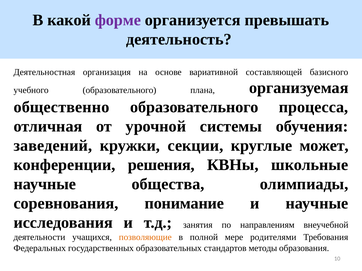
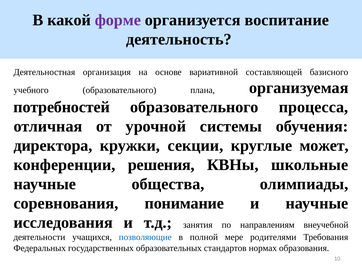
превышать: превышать -> воспитание (287, 20)
общественно: общественно -> потребностей (62, 107)
заведений: заведений -> директора (53, 146)
позволяющие colour: orange -> blue (145, 238)
методы: методы -> нормах (263, 249)
